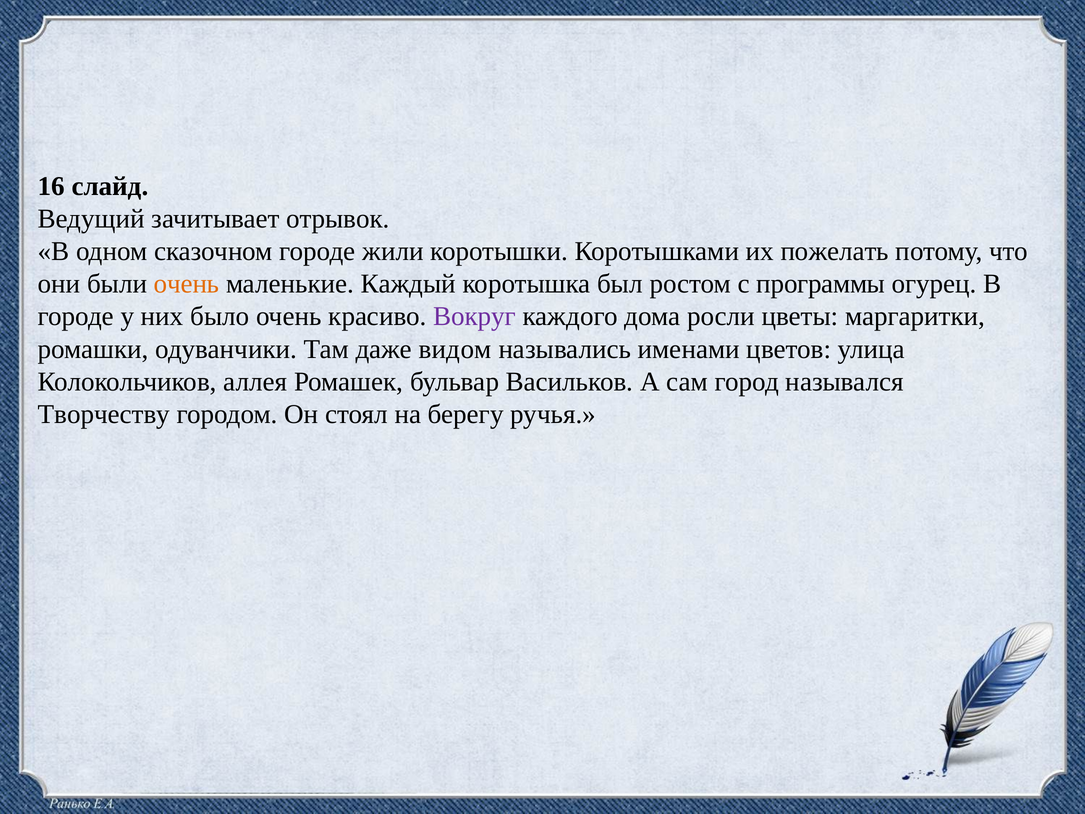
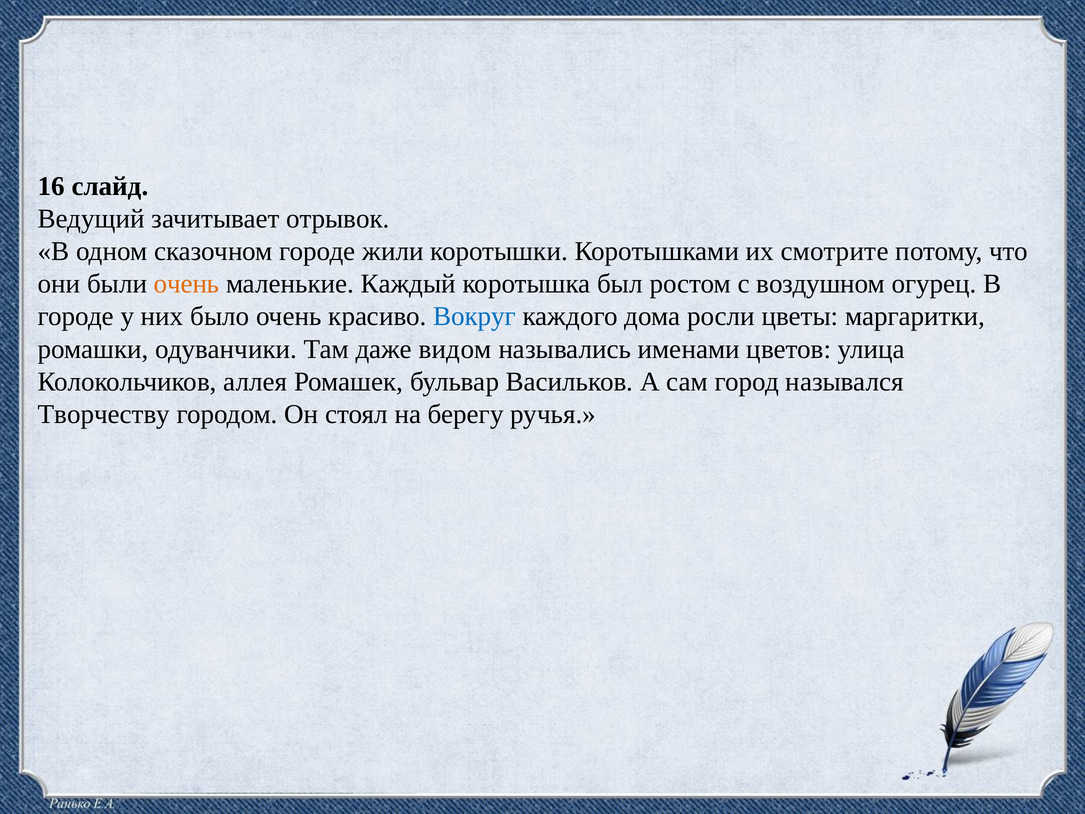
пожелать: пожелать -> смотрите (835, 251)
программы: программы -> воздушном (821, 284)
Вокруг colour: purple -> blue (475, 316)
